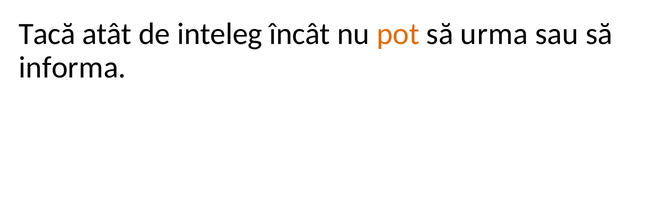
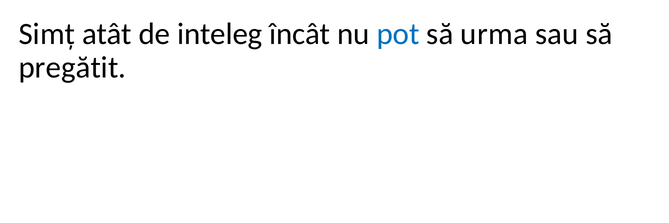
Tacă: Tacă -> Simț (47, 34)
pot colour: orange -> blue (398, 34)
informa: informa -> pregătit (72, 67)
